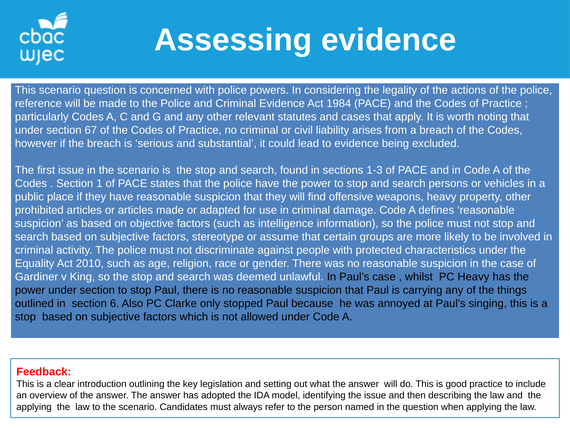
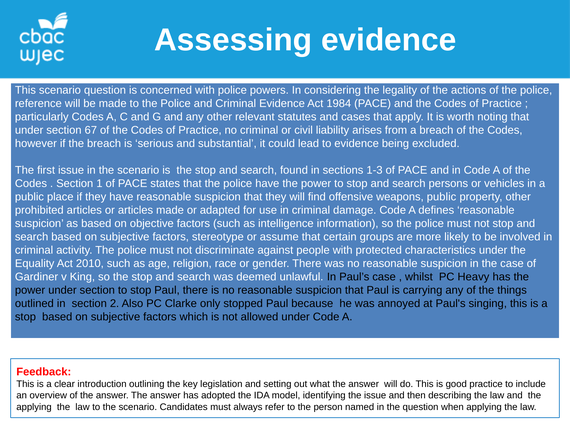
weapons heavy: heavy -> public (442, 197)
6: 6 -> 2 (115, 303)
